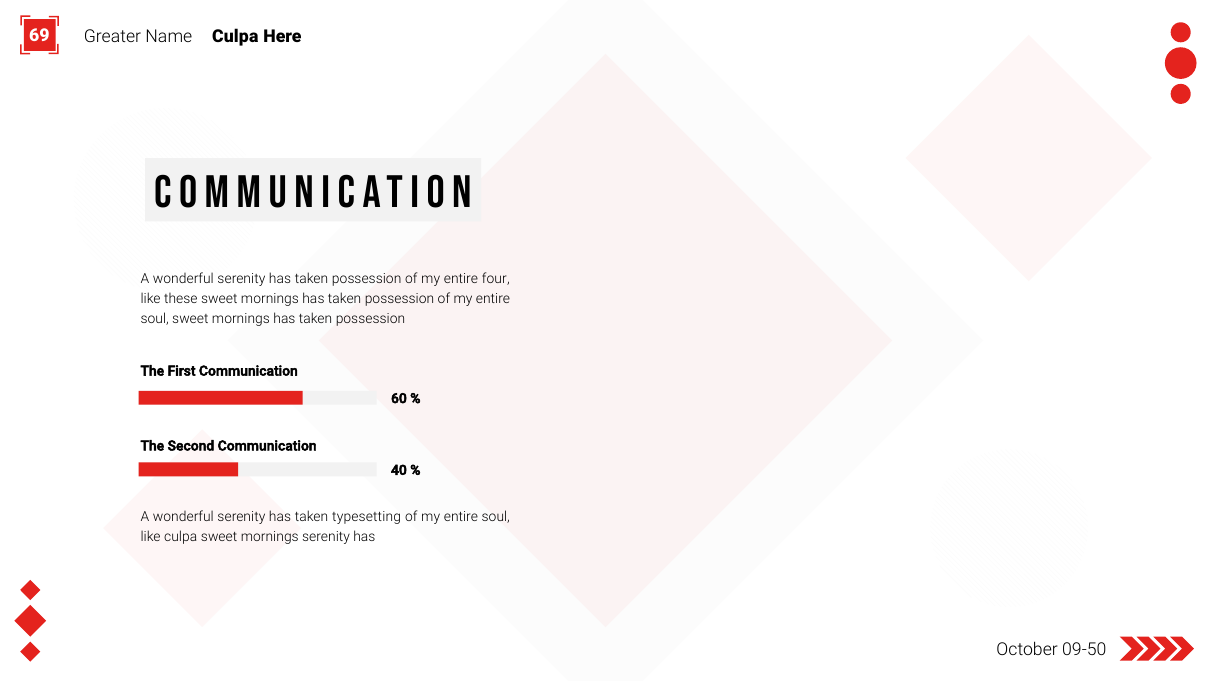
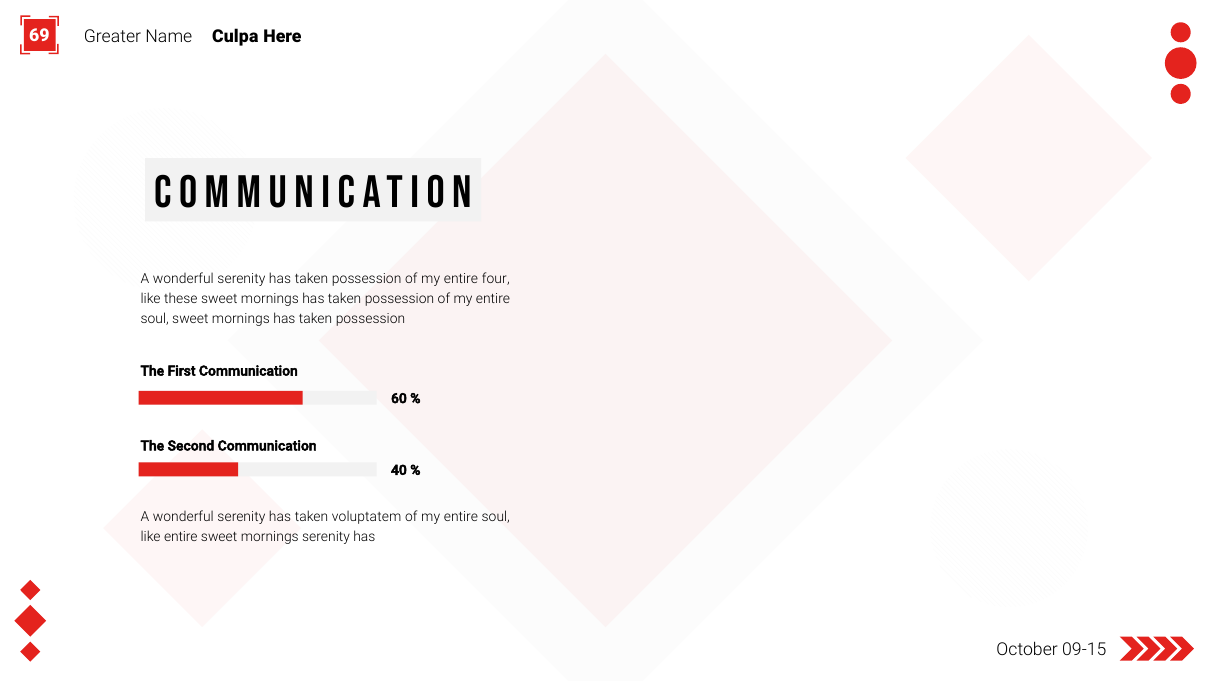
typesetting: typesetting -> voluptatem (367, 517)
like culpa: culpa -> entire (181, 537)
09-50: 09-50 -> 09-15 (1084, 650)
